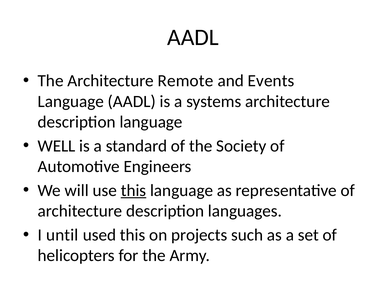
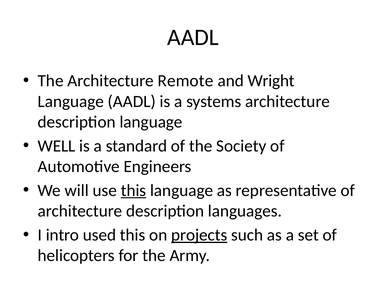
Events: Events -> Wright (271, 81)
until: until -> intro (62, 235)
projects underline: none -> present (199, 235)
